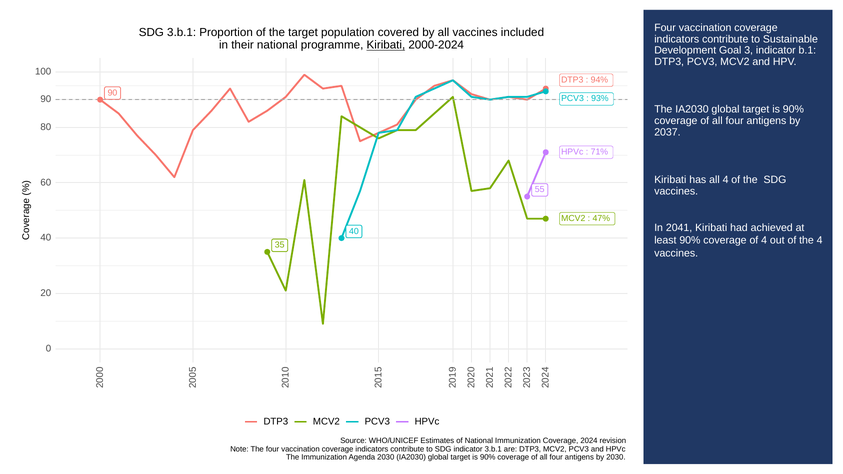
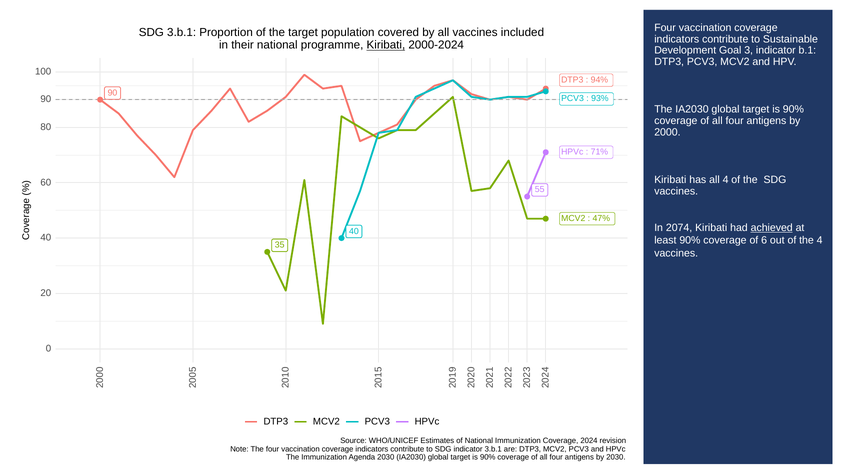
2037: 2037 -> 2000 (667, 132)
2041: 2041 -> 2074 (679, 228)
achieved underline: none -> present (772, 228)
of 4: 4 -> 6 (764, 241)
